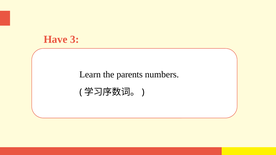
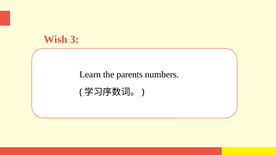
Have: Have -> Wish (56, 39)
